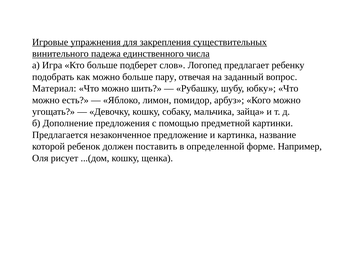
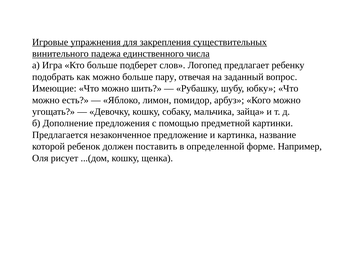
Материал: Материал -> Имеющие (54, 88)
